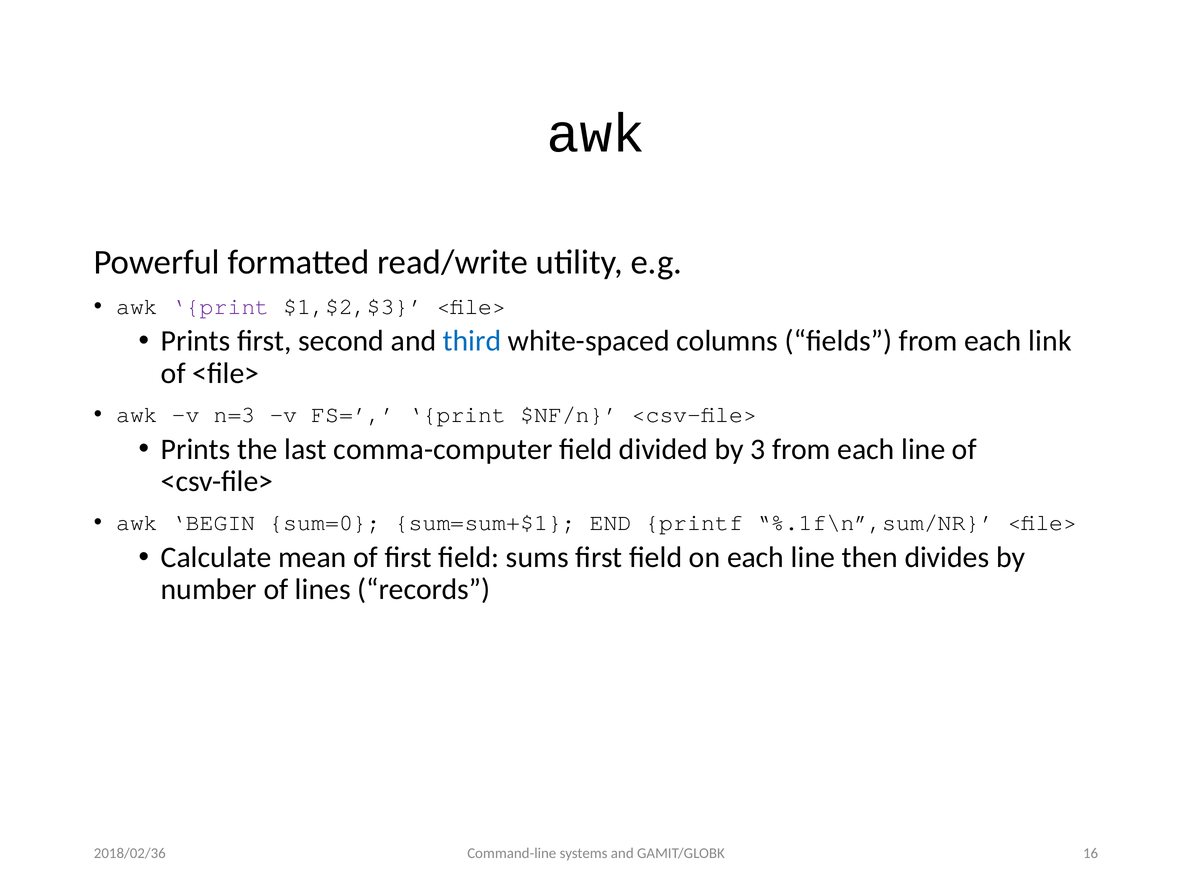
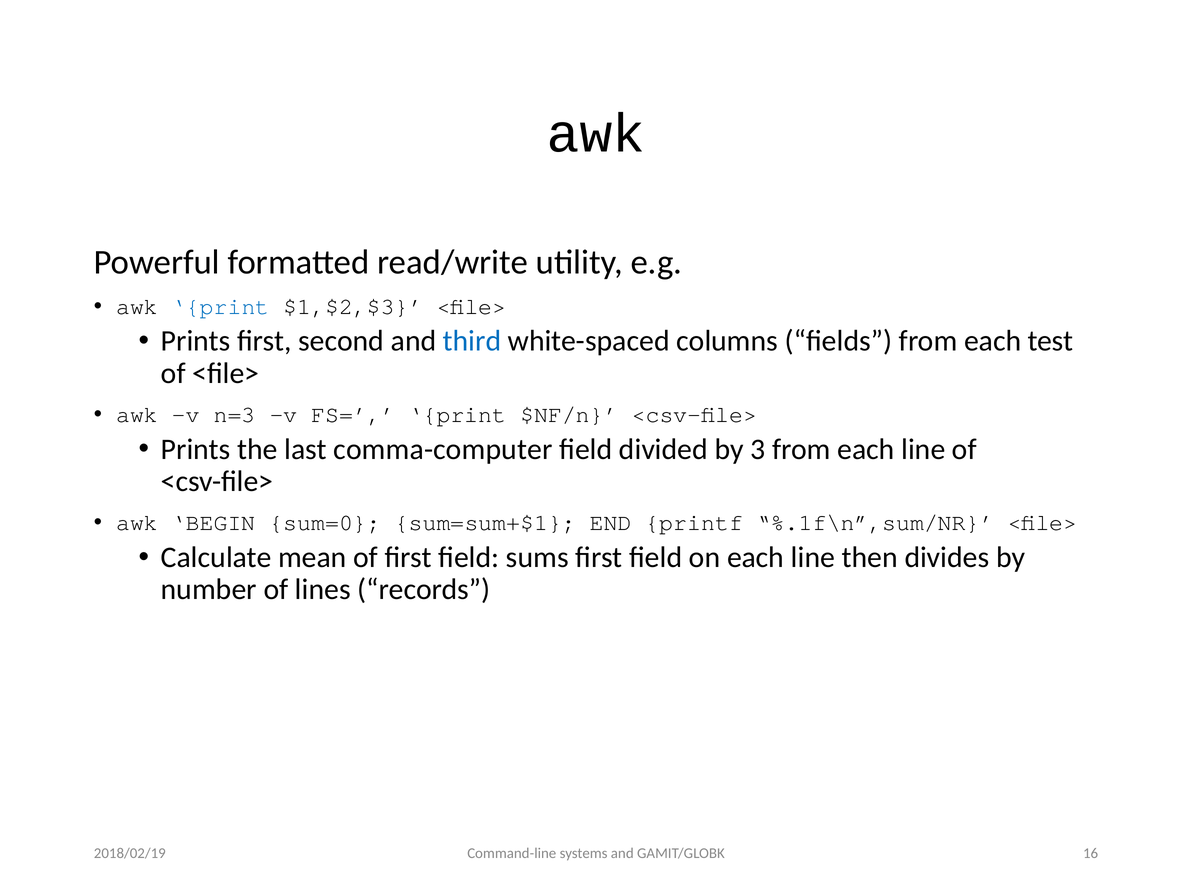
print colour: purple -> blue (221, 306)
link: link -> test (1050, 341)
2018/02/36: 2018/02/36 -> 2018/02/19 (130, 853)
